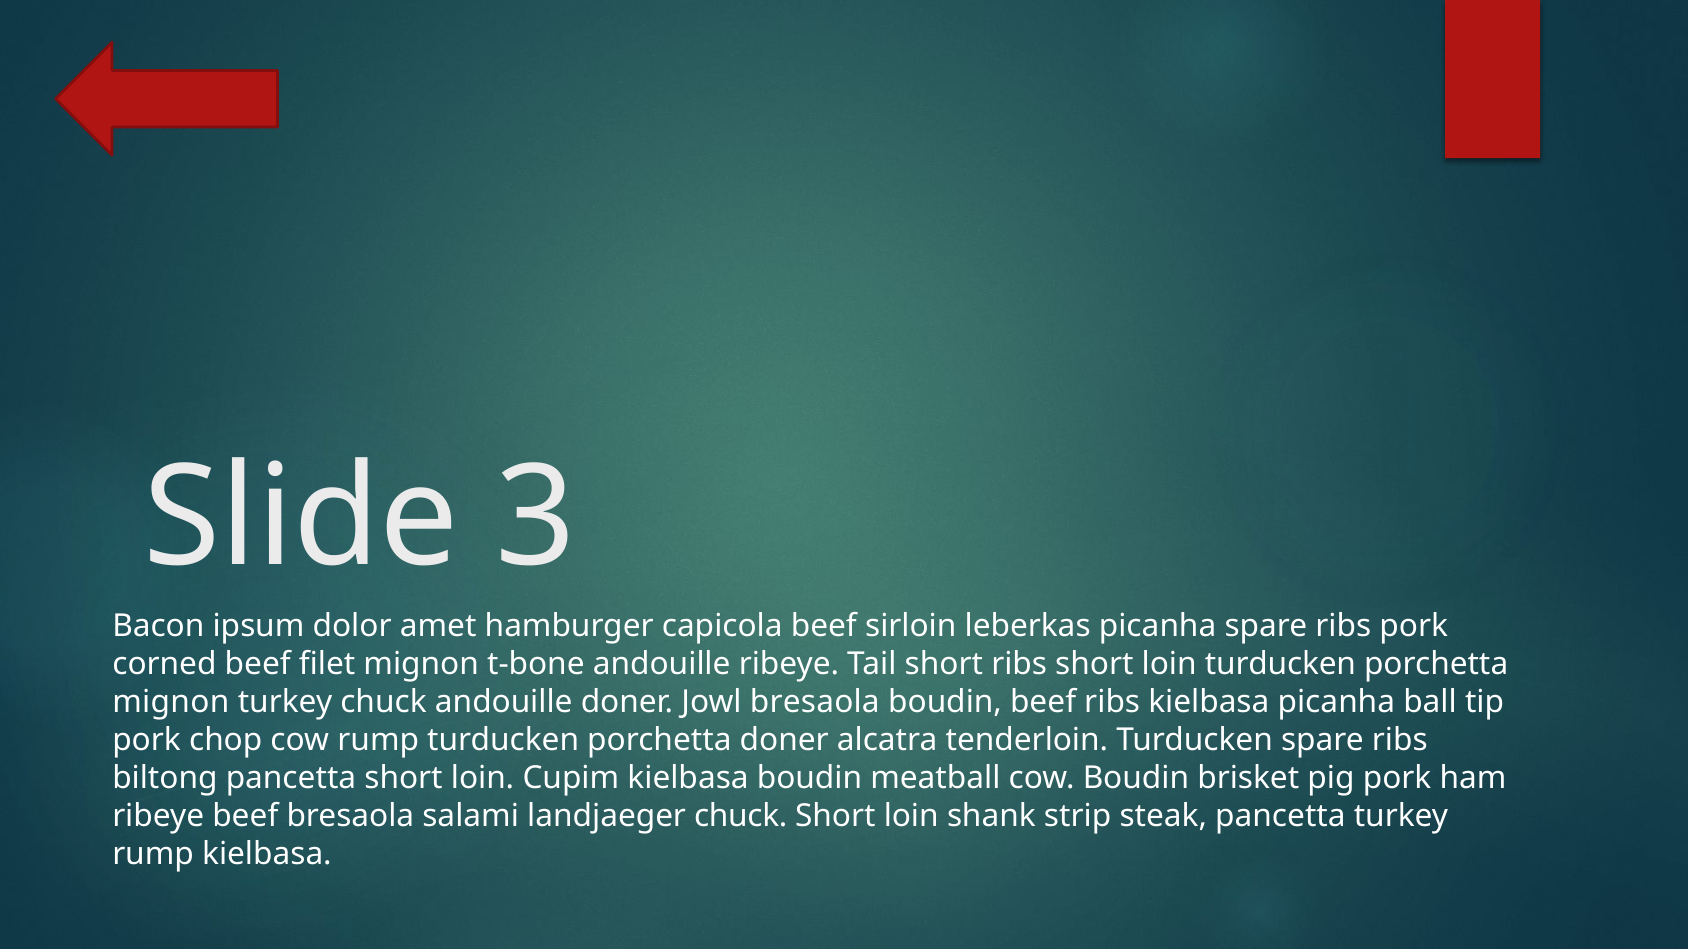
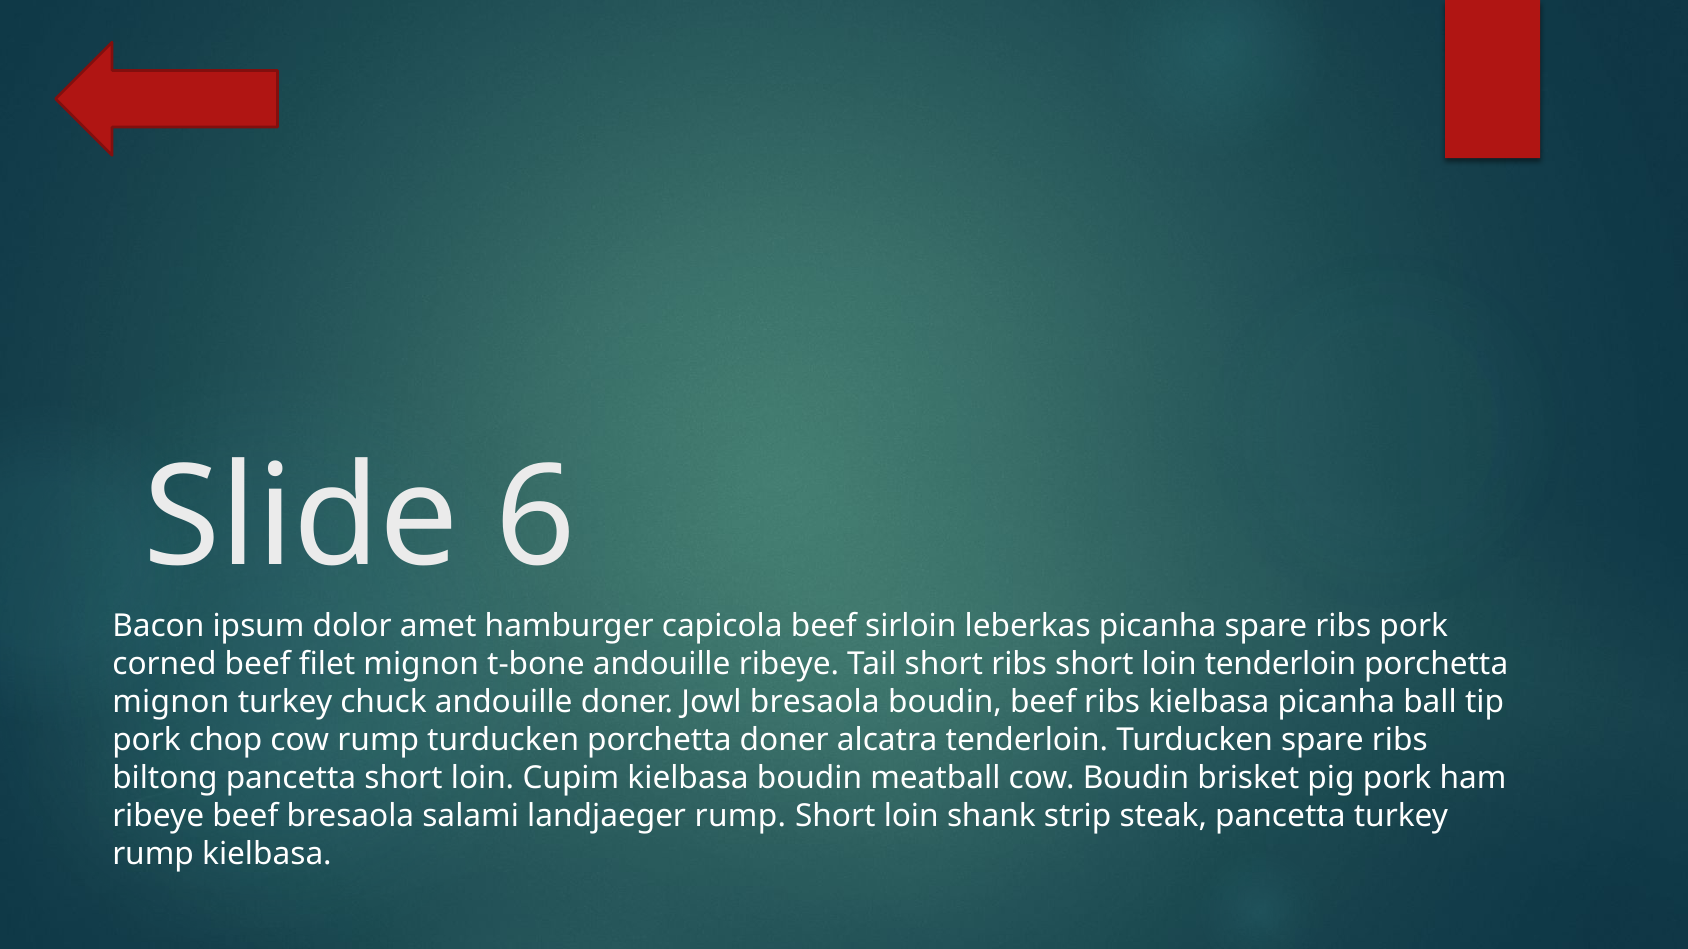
3: 3 -> 6 (536, 518)
loin turducken: turducken -> tenderloin (1281, 665)
landjaeger chuck: chuck -> rump (740, 816)
